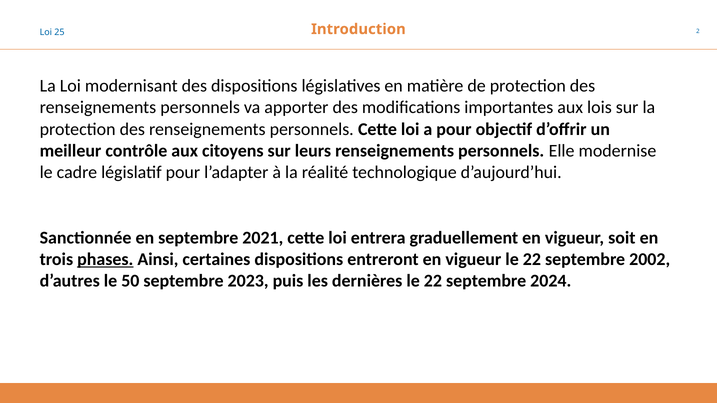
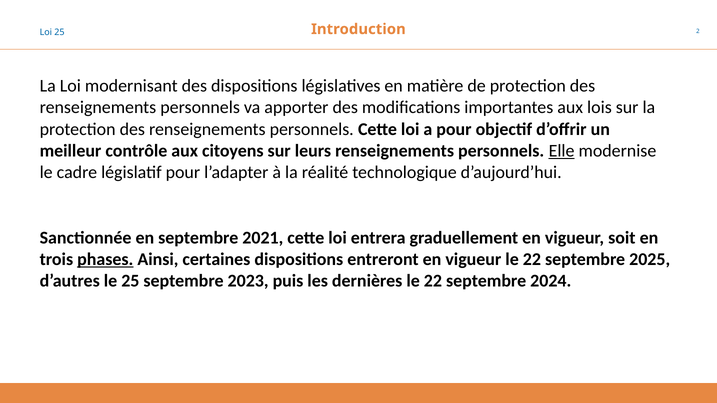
Elle underline: none -> present (562, 151)
2002: 2002 -> 2025 (650, 260)
le 50: 50 -> 25 (130, 281)
